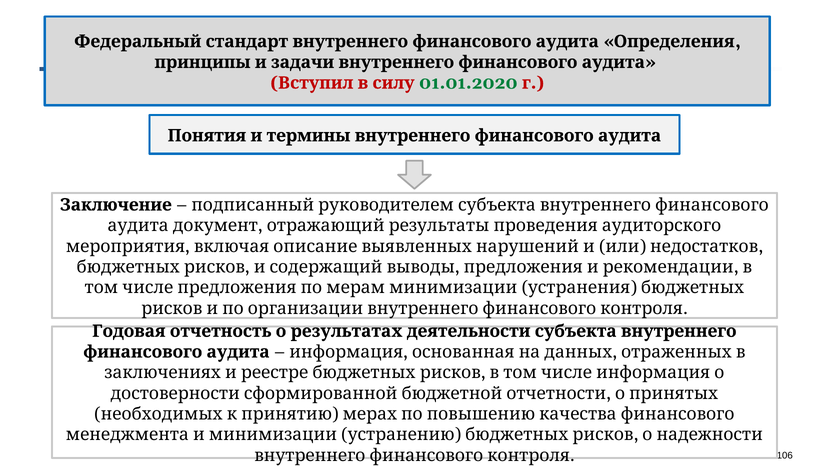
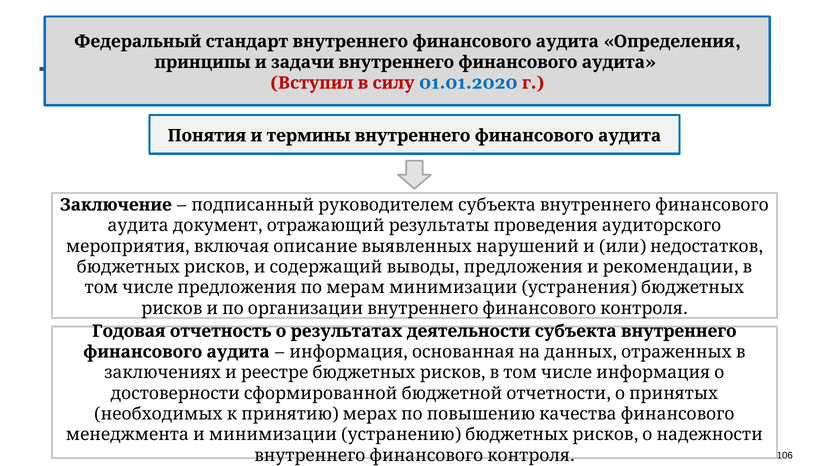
01.01.2020 colour: green -> blue (468, 83)
